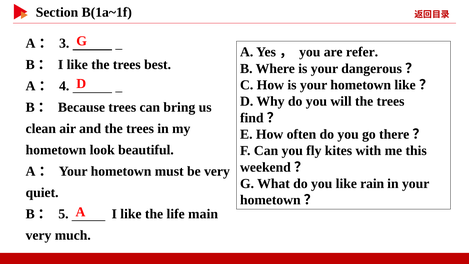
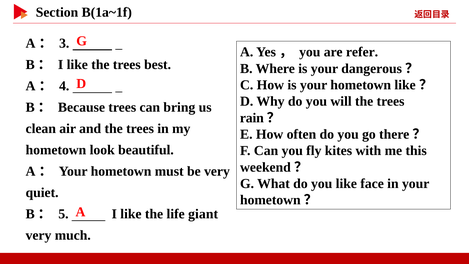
find: find -> rain (252, 118)
rain: rain -> face (372, 183)
main: main -> giant (203, 214)
